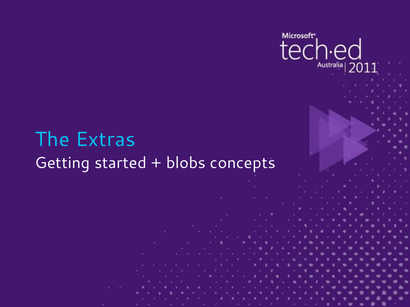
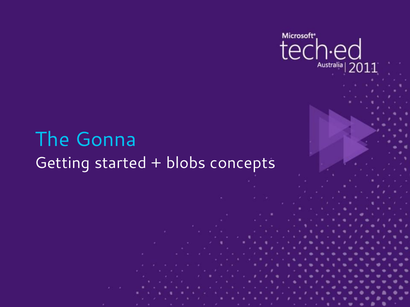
Extras: Extras -> Gonna (106, 140)
